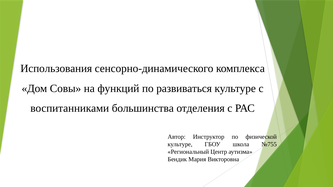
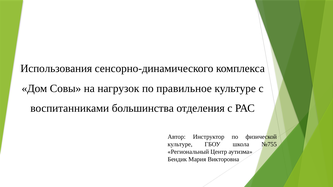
функций: функций -> нагрузок (118, 88)
развиваться: развиваться -> правильное (184, 88)
